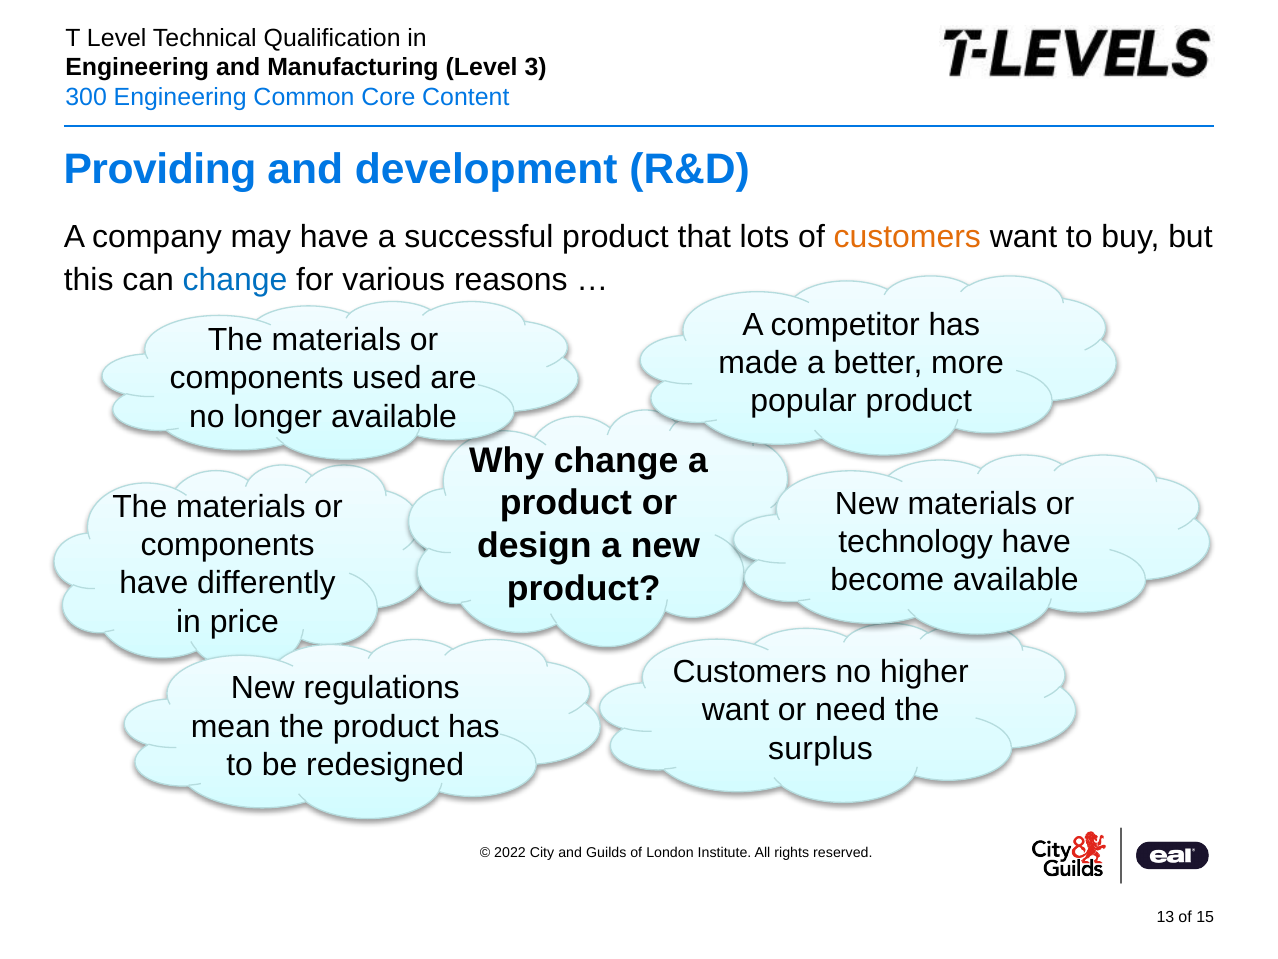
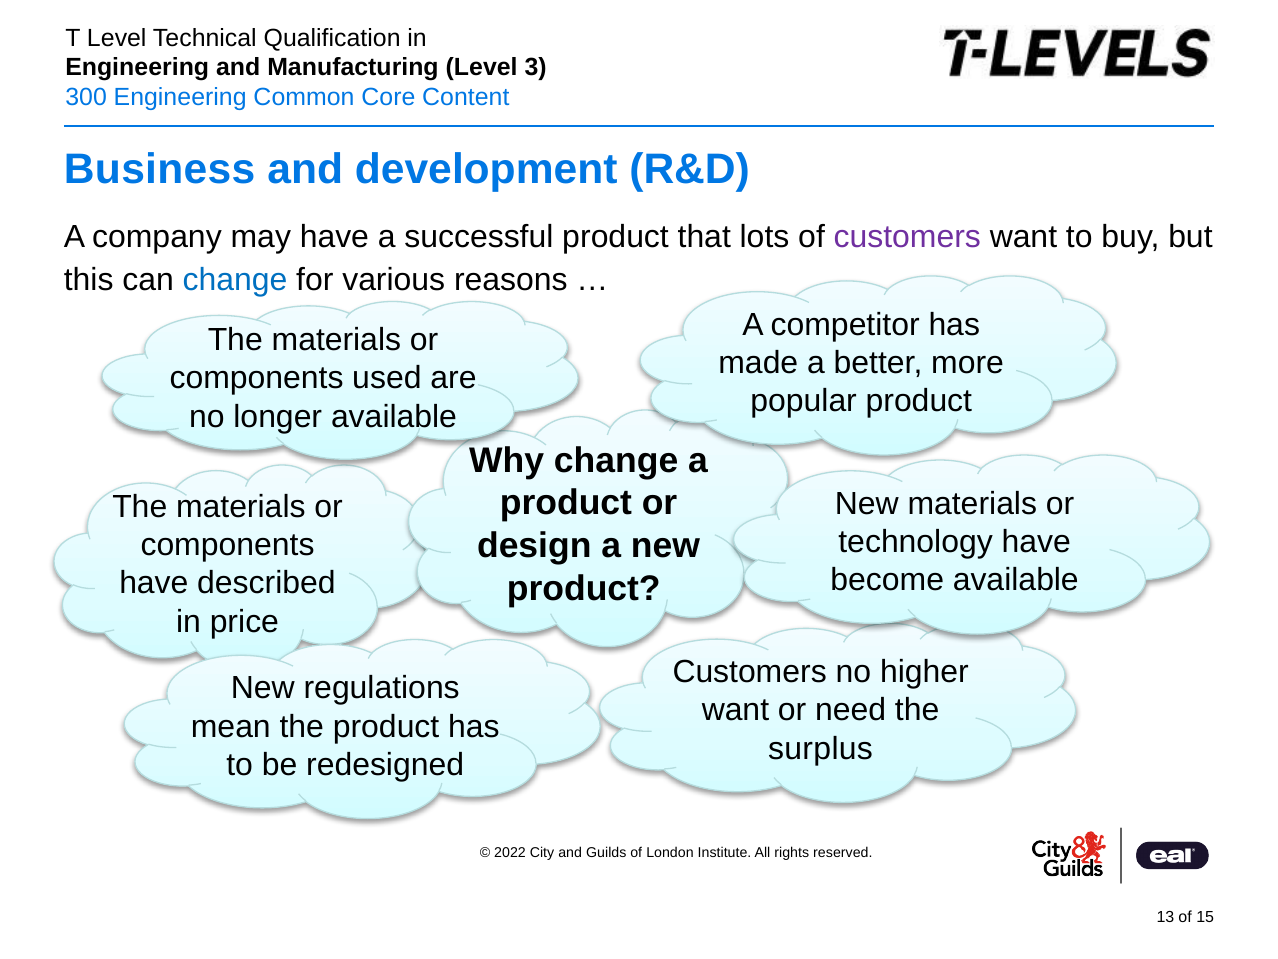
Providing: Providing -> Business (160, 169)
customers colour: orange -> purple (907, 237)
differently: differently -> described (266, 583)
